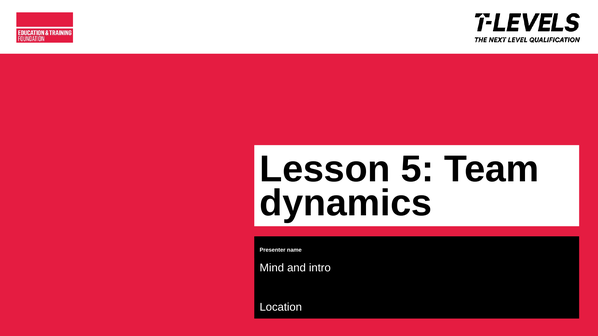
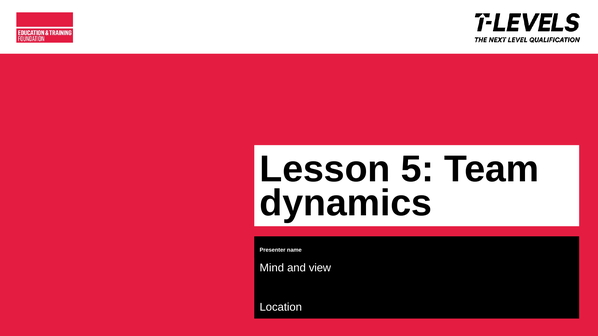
intro: intro -> view (320, 268)
